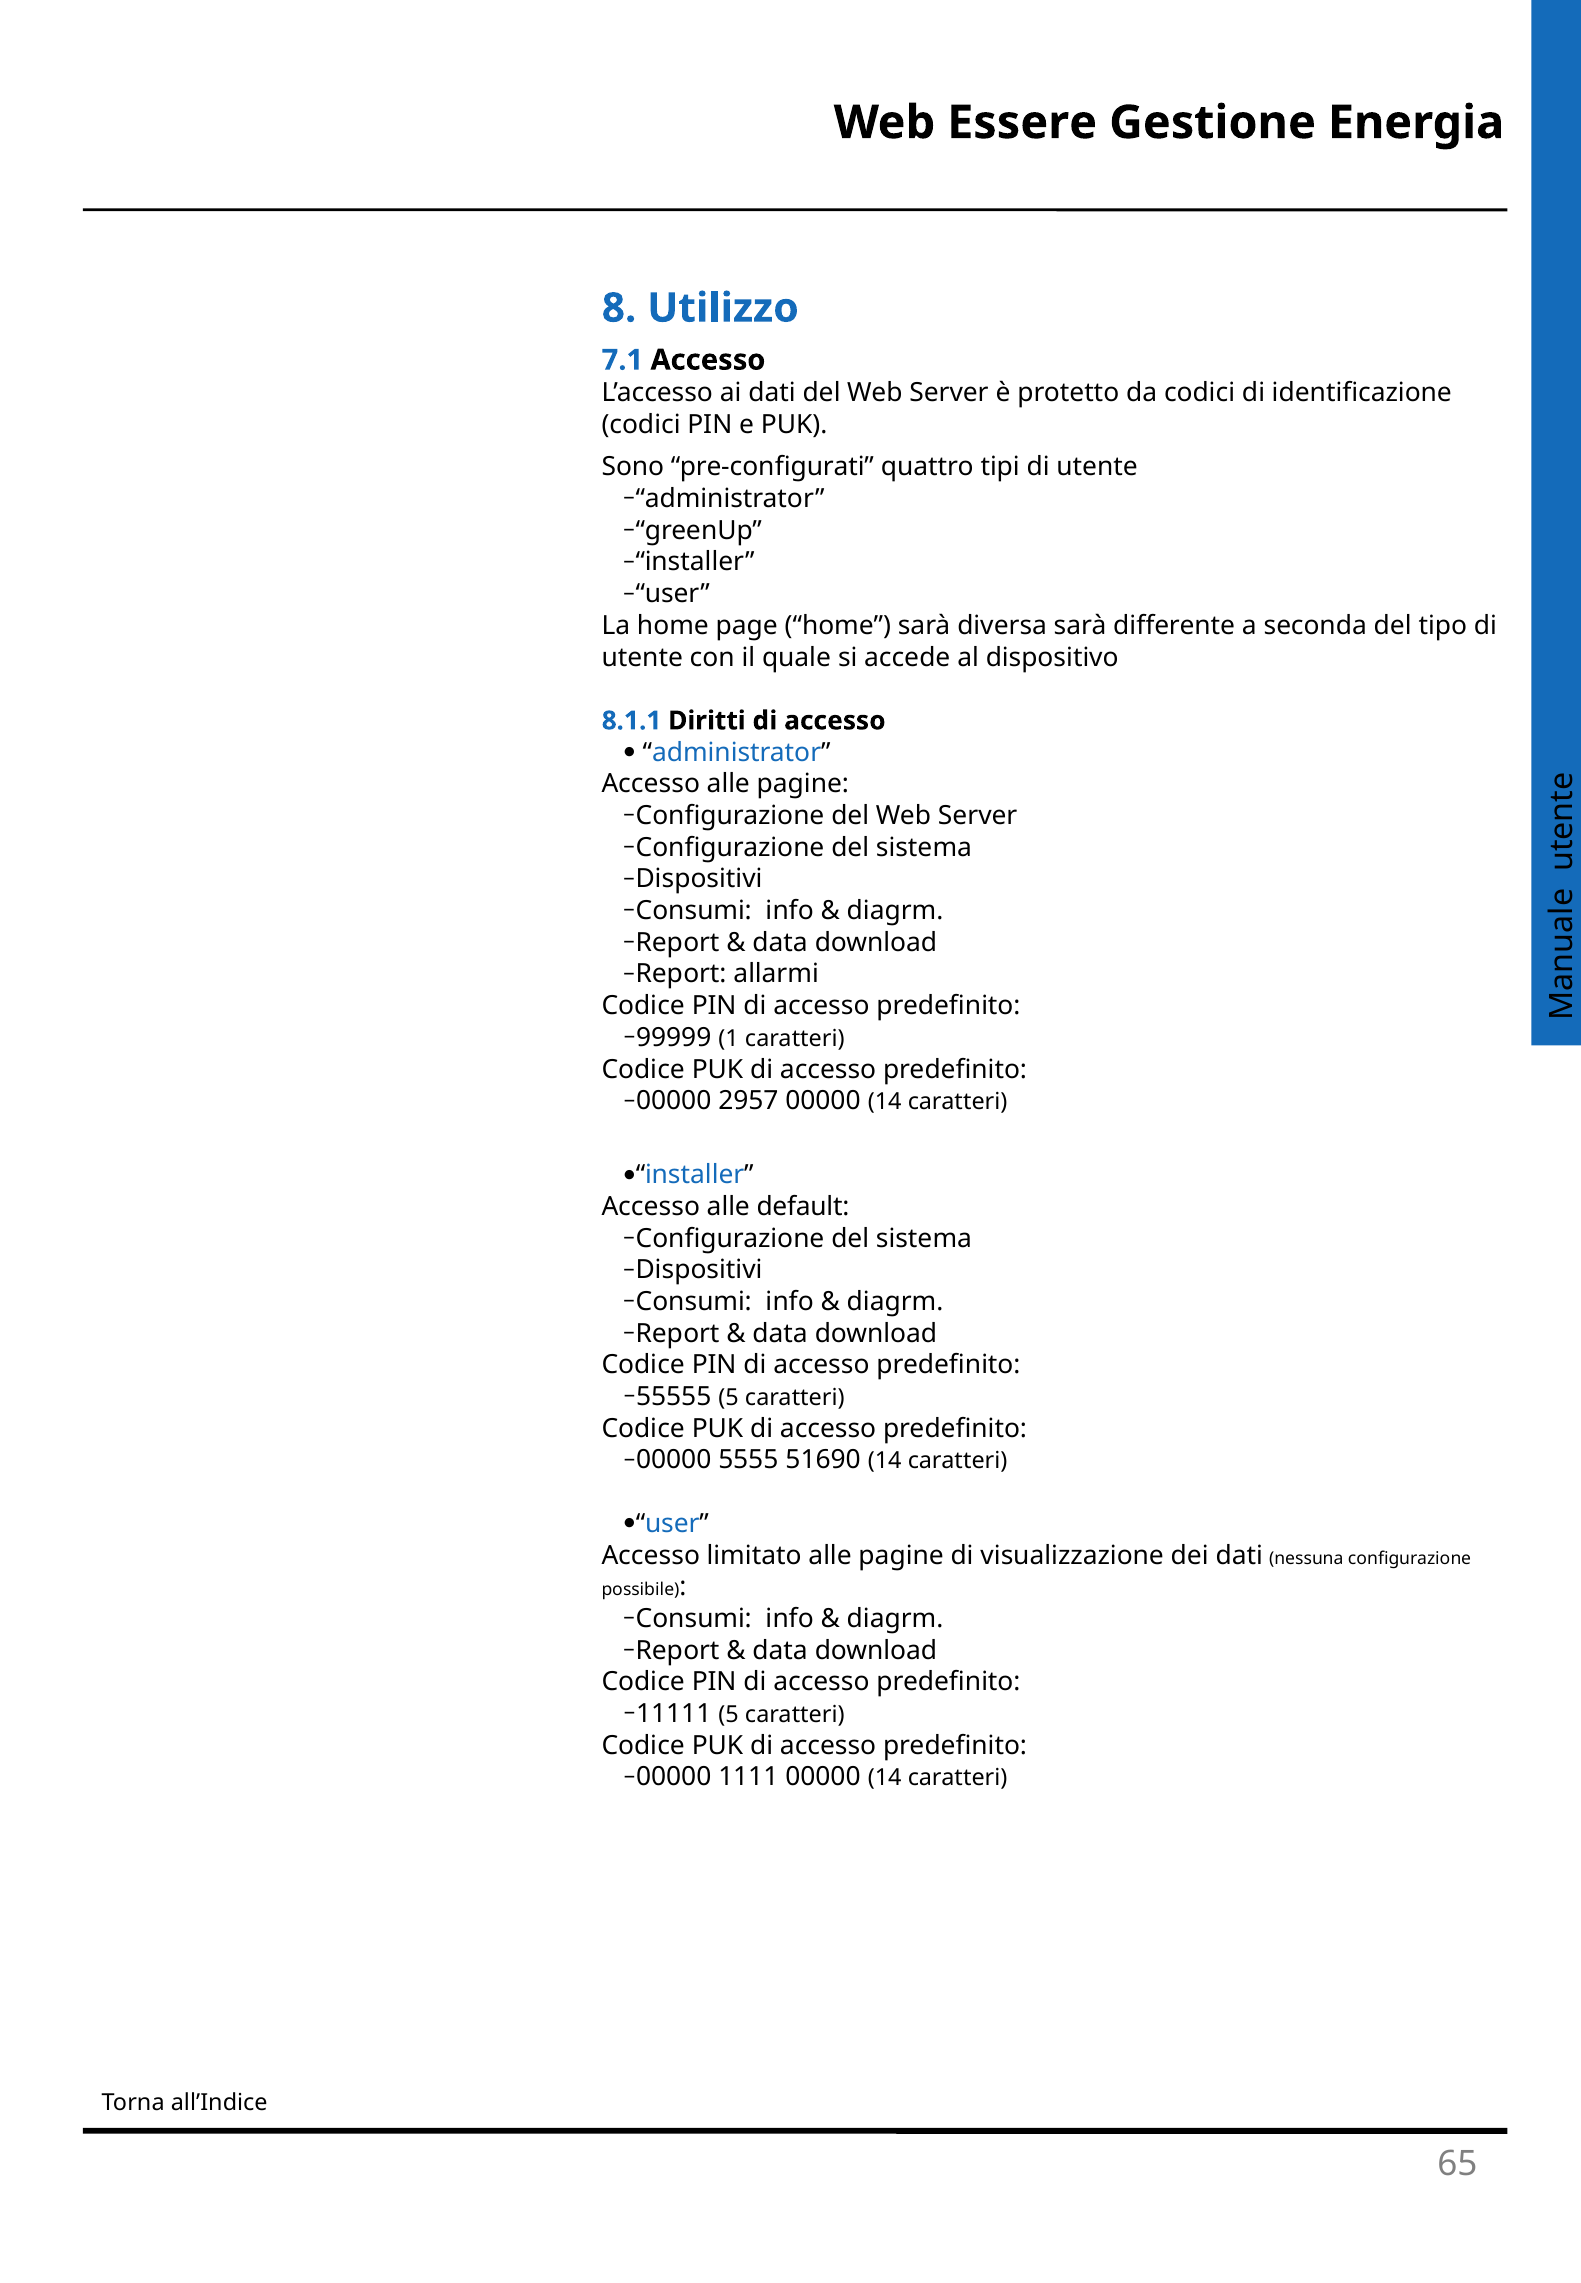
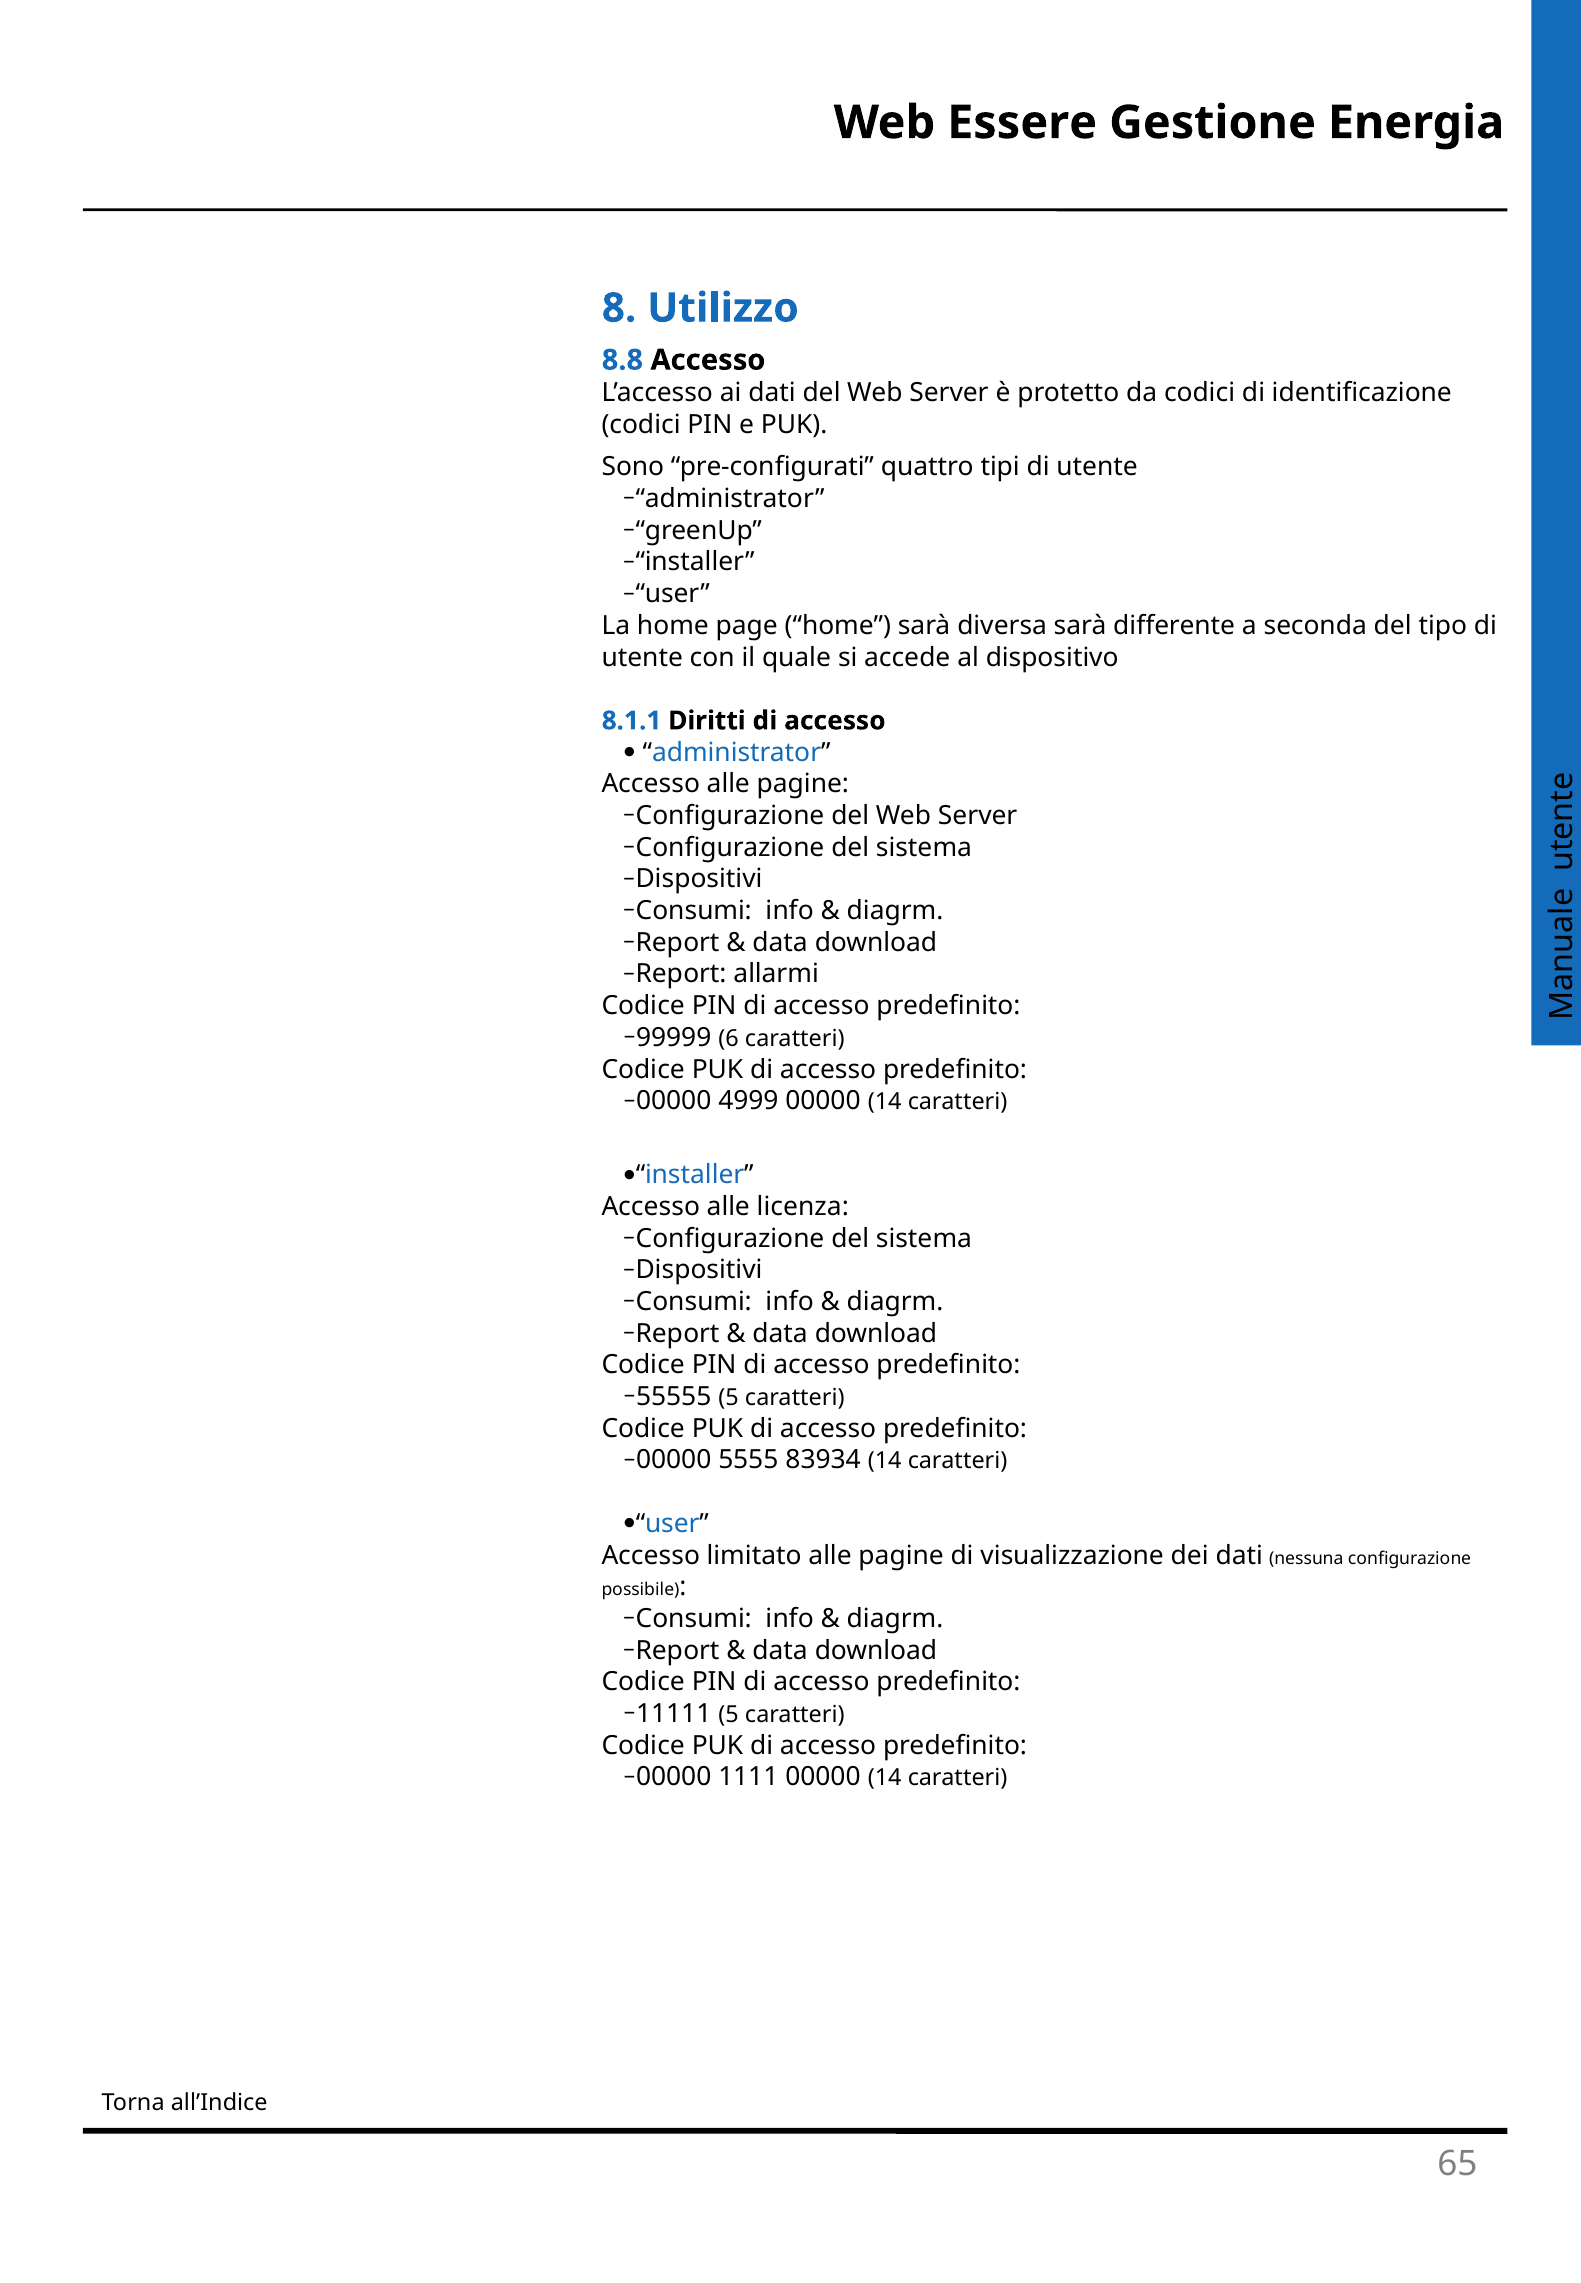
7.1: 7.1 -> 8.8 (622, 360)
1: 1 -> 6 (729, 1039)
2957: 2957 -> 4999 (748, 1101)
default: default -> licenza (803, 1207)
51690: 51690 -> 83934 (823, 1461)
